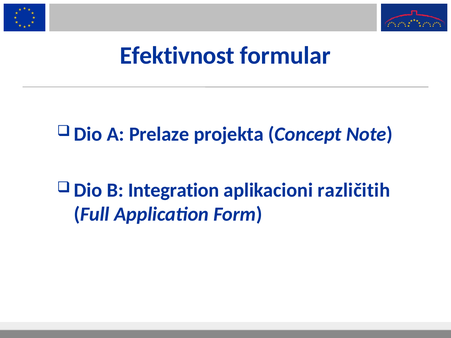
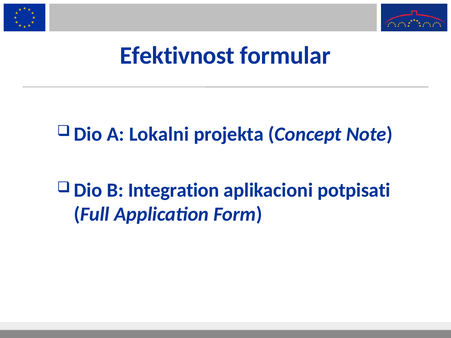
Prelaze: Prelaze -> Lokalni (159, 134)
različitih: različitih -> potpisati (354, 190)
